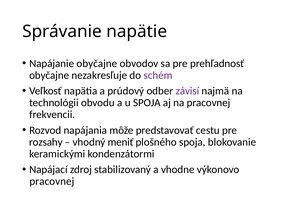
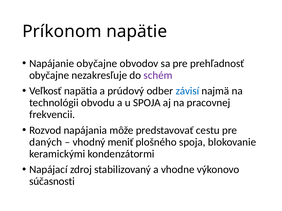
Správanie: Správanie -> Príkonom (62, 32)
závisí colour: purple -> blue (187, 91)
rozsahy: rozsahy -> daných (46, 142)
pracovnej: pracovnej -> súčasnosti (52, 182)
